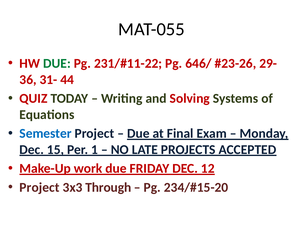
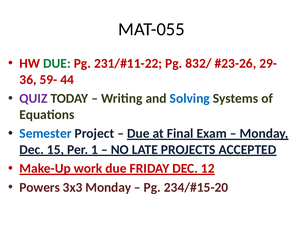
646/: 646/ -> 832/ (198, 64)
31-: 31- -> 59- (48, 80)
QUIZ colour: red -> purple (33, 99)
Solving colour: red -> blue (190, 99)
Project: Project -> Powers (40, 188)
3x3 Through: Through -> Monday (108, 188)
